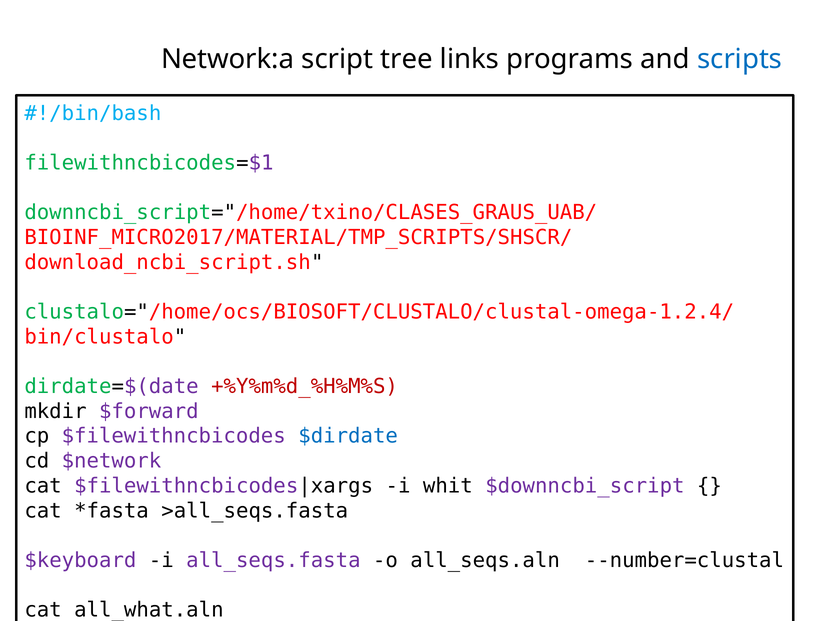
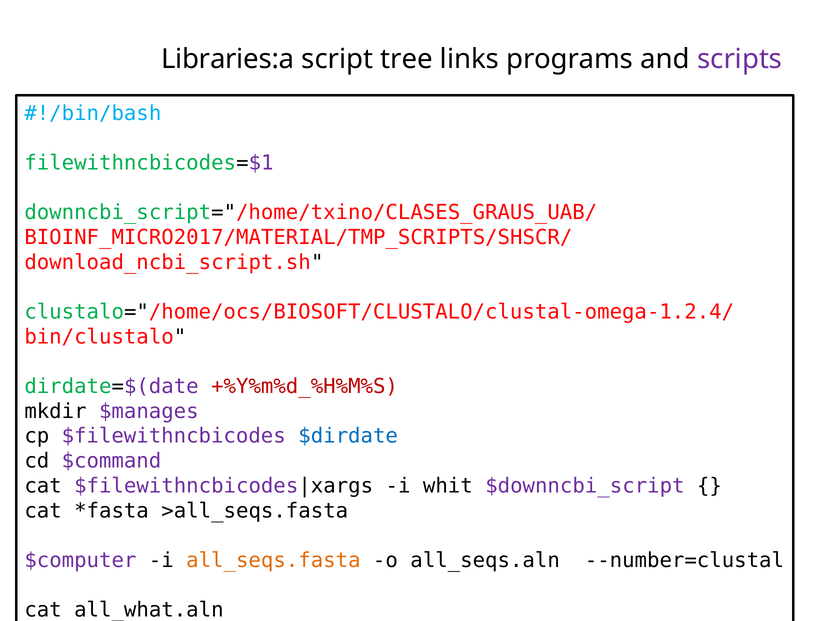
Network:a: Network:a -> Libraries:a (228, 59)
scripts colour: blue -> purple (740, 59)
$forward: $forward -> $manages (149, 411)
$network: $network -> $command (111, 461)
$keyboard: $keyboard -> $computer (80, 560)
all_seqs.fasta colour: purple -> orange (273, 560)
